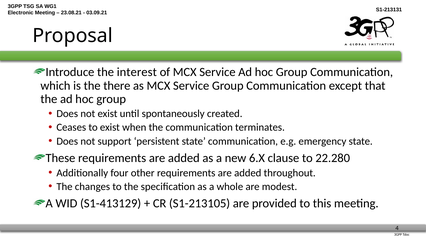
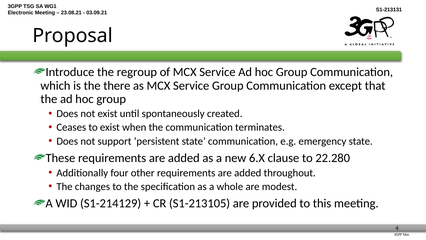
interest: interest -> regroup (137, 72)
S1-413129: S1-413129 -> S1-214129 (111, 203)
